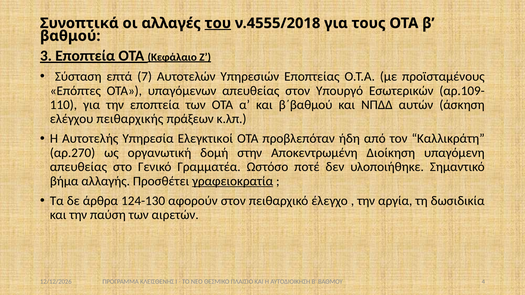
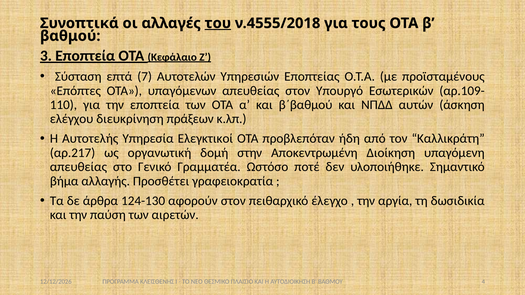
πειθαρχικής: πειθαρχικής -> διευκρίνηση (130, 119)
αρ.270: αρ.270 -> αρ.217 (73, 153)
γραφειοκρατία underline: present -> none (233, 181)
